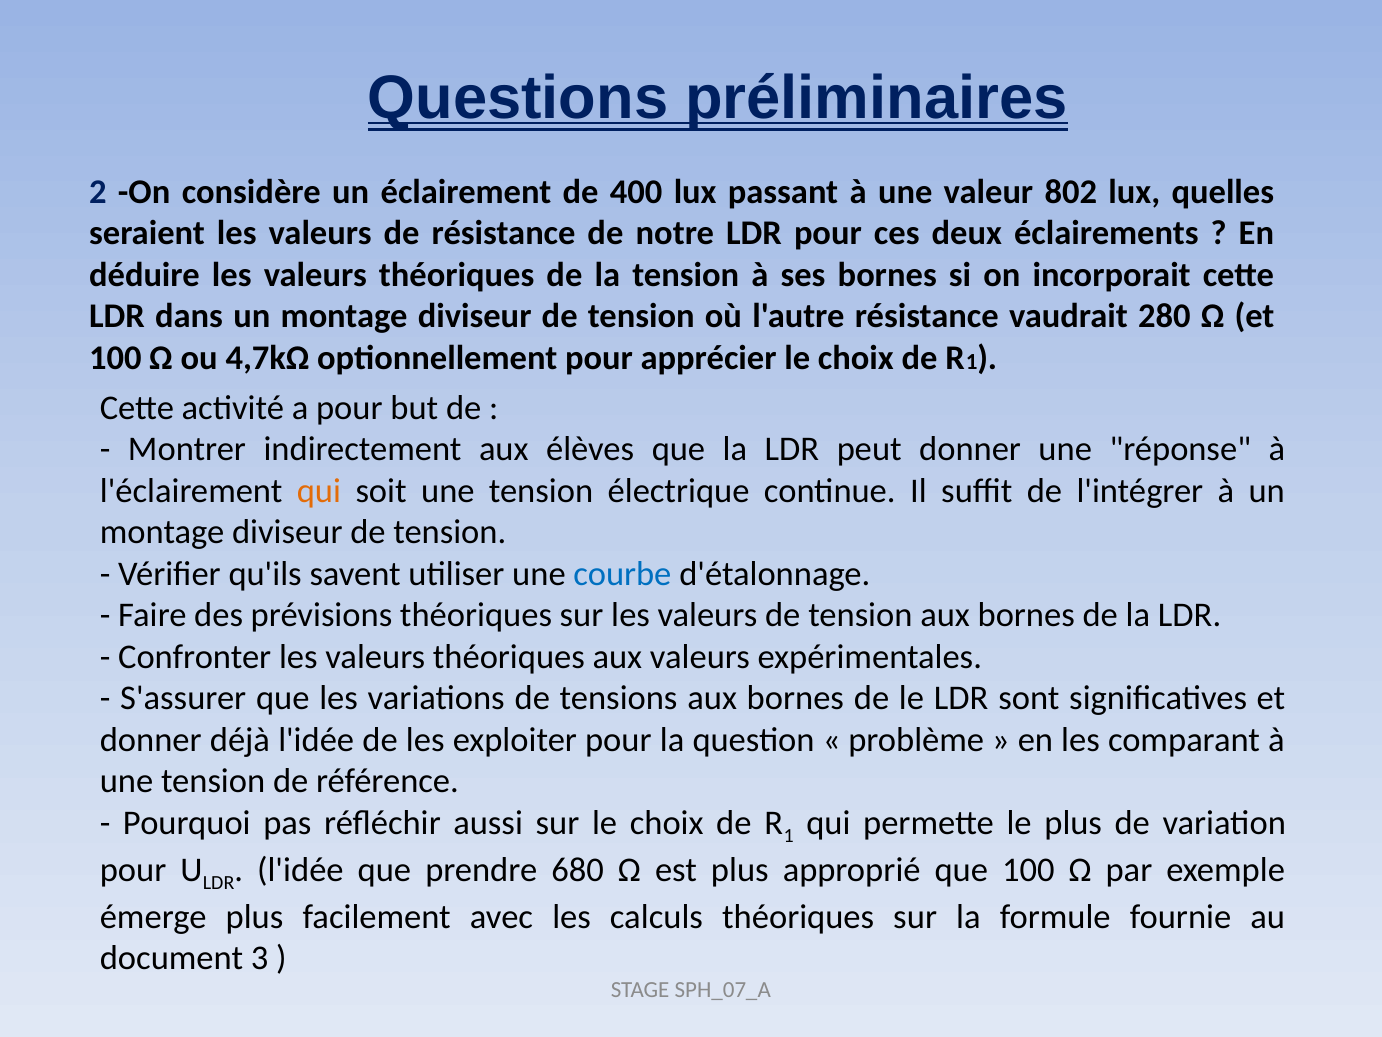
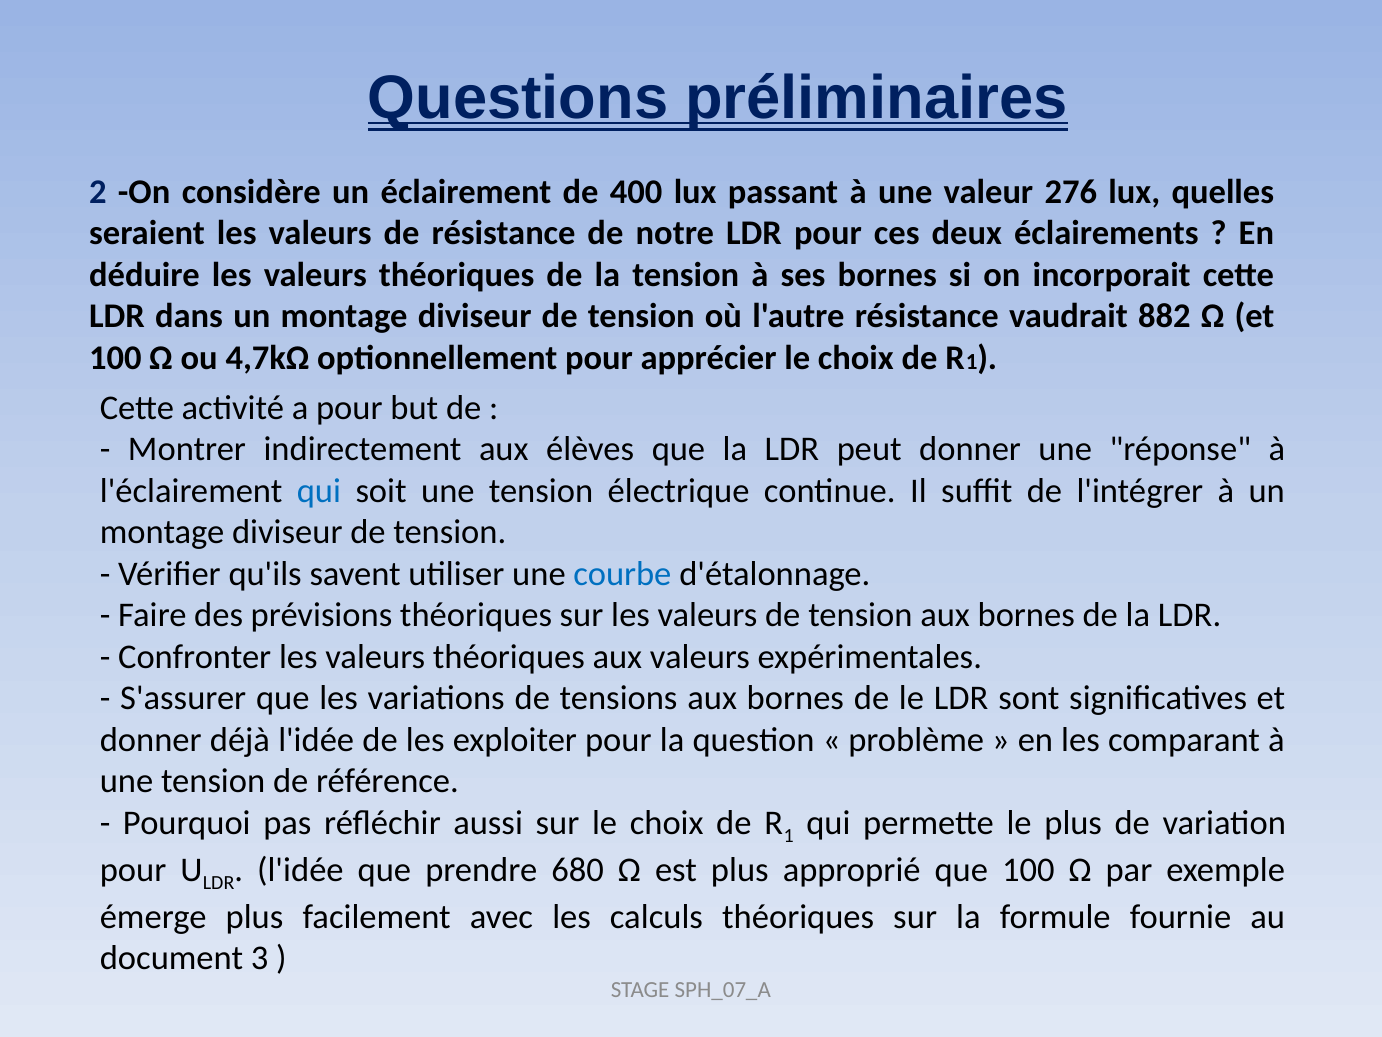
802: 802 -> 276 (1071, 192)
280: 280 -> 882 (1164, 316)
qui colour: orange -> blue (319, 491)
